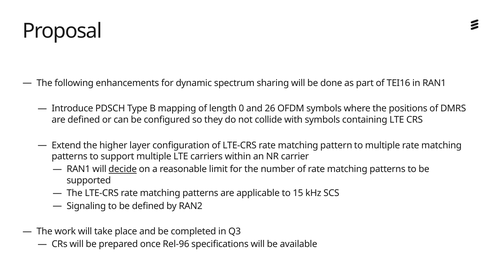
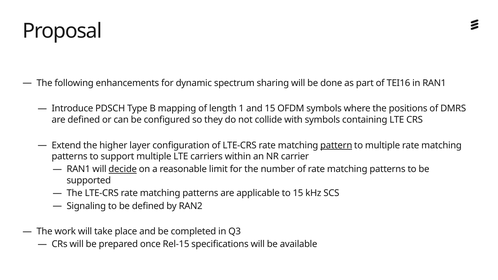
0: 0 -> 1 (241, 109)
and 26: 26 -> 15 (270, 109)
pattern underline: none -> present (336, 145)
Rel-96: Rel-96 -> Rel-15 (176, 244)
